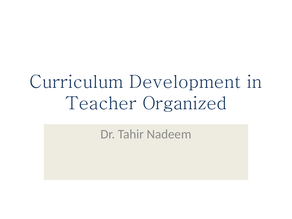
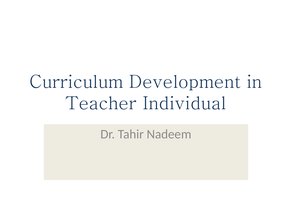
Organized: Organized -> Individual (184, 103)
